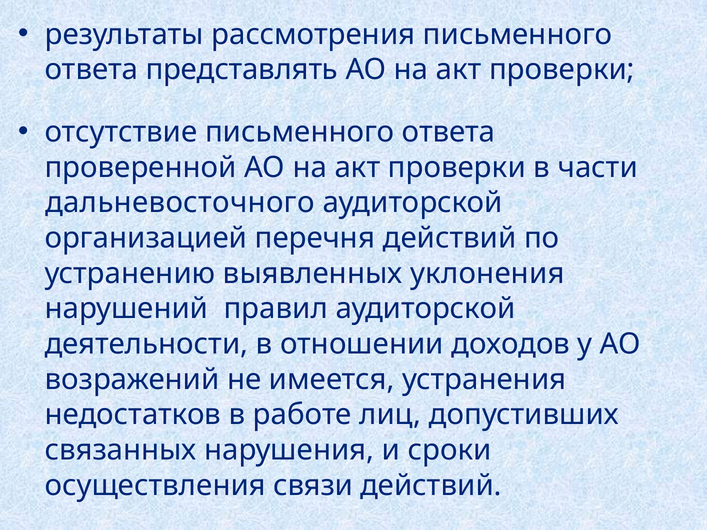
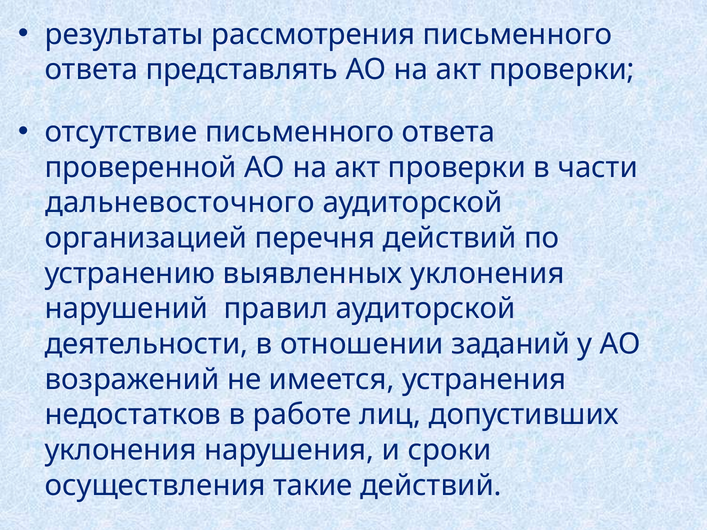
доходов: доходов -> заданий (511, 344)
связанных: связанных -> уклонения (121, 450)
связи: связи -> такие (313, 486)
